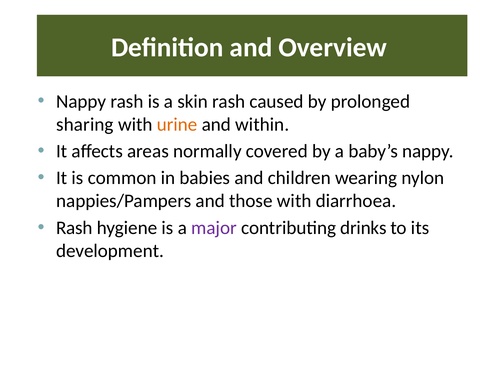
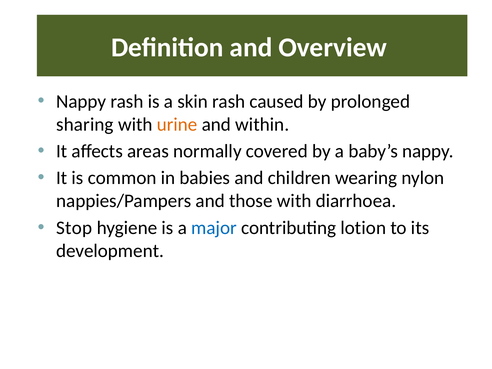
Rash: Rash -> Stop (74, 228)
major colour: purple -> blue (214, 228)
drinks: drinks -> lotion (363, 228)
